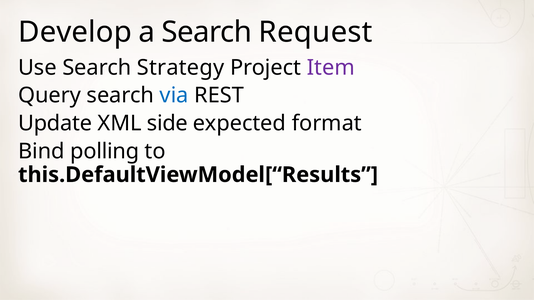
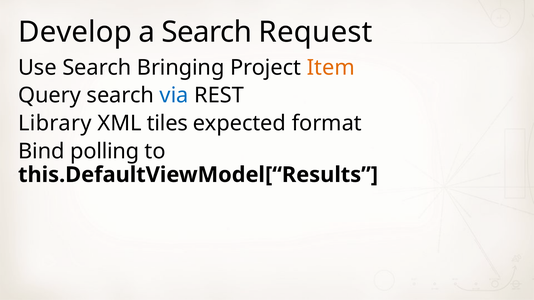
Strategy: Strategy -> Bringing (181, 68)
Item colour: purple -> orange (331, 68)
Update: Update -> Library (55, 123)
side: side -> tiles (167, 123)
